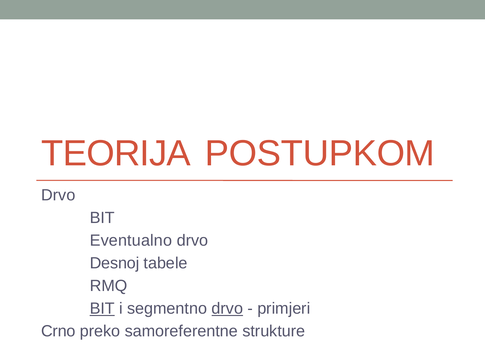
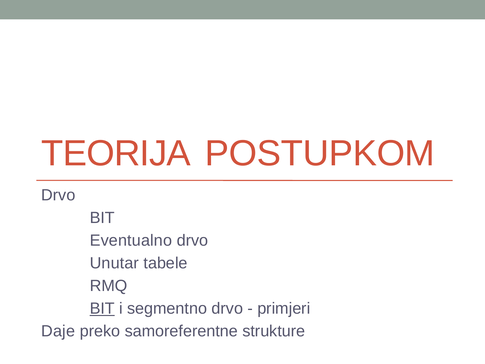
Desnoj: Desnoj -> Unutar (114, 263)
drvo underline: present -> none (227, 308)
Crno: Crno -> Daje (58, 331)
